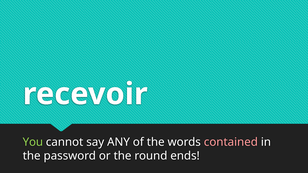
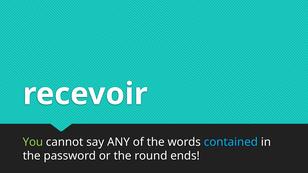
contained colour: pink -> light blue (231, 142)
